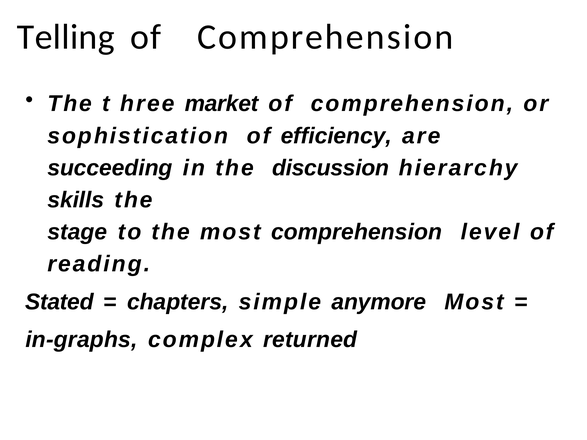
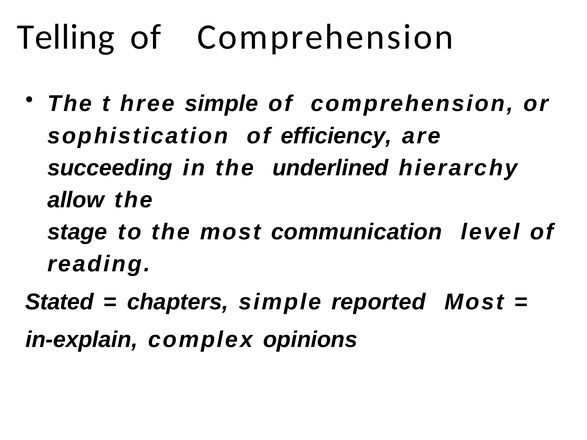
hree market: market -> simple (221, 104)
discussion: discussion -> underlined (330, 168)
skills: skills -> allow (76, 200)
most comprehension: comprehension -> communication (357, 232)
anymore: anymore -> reported (379, 302)
in-graphs: in-graphs -> in-explain (82, 340)
returned: returned -> opinions (310, 340)
